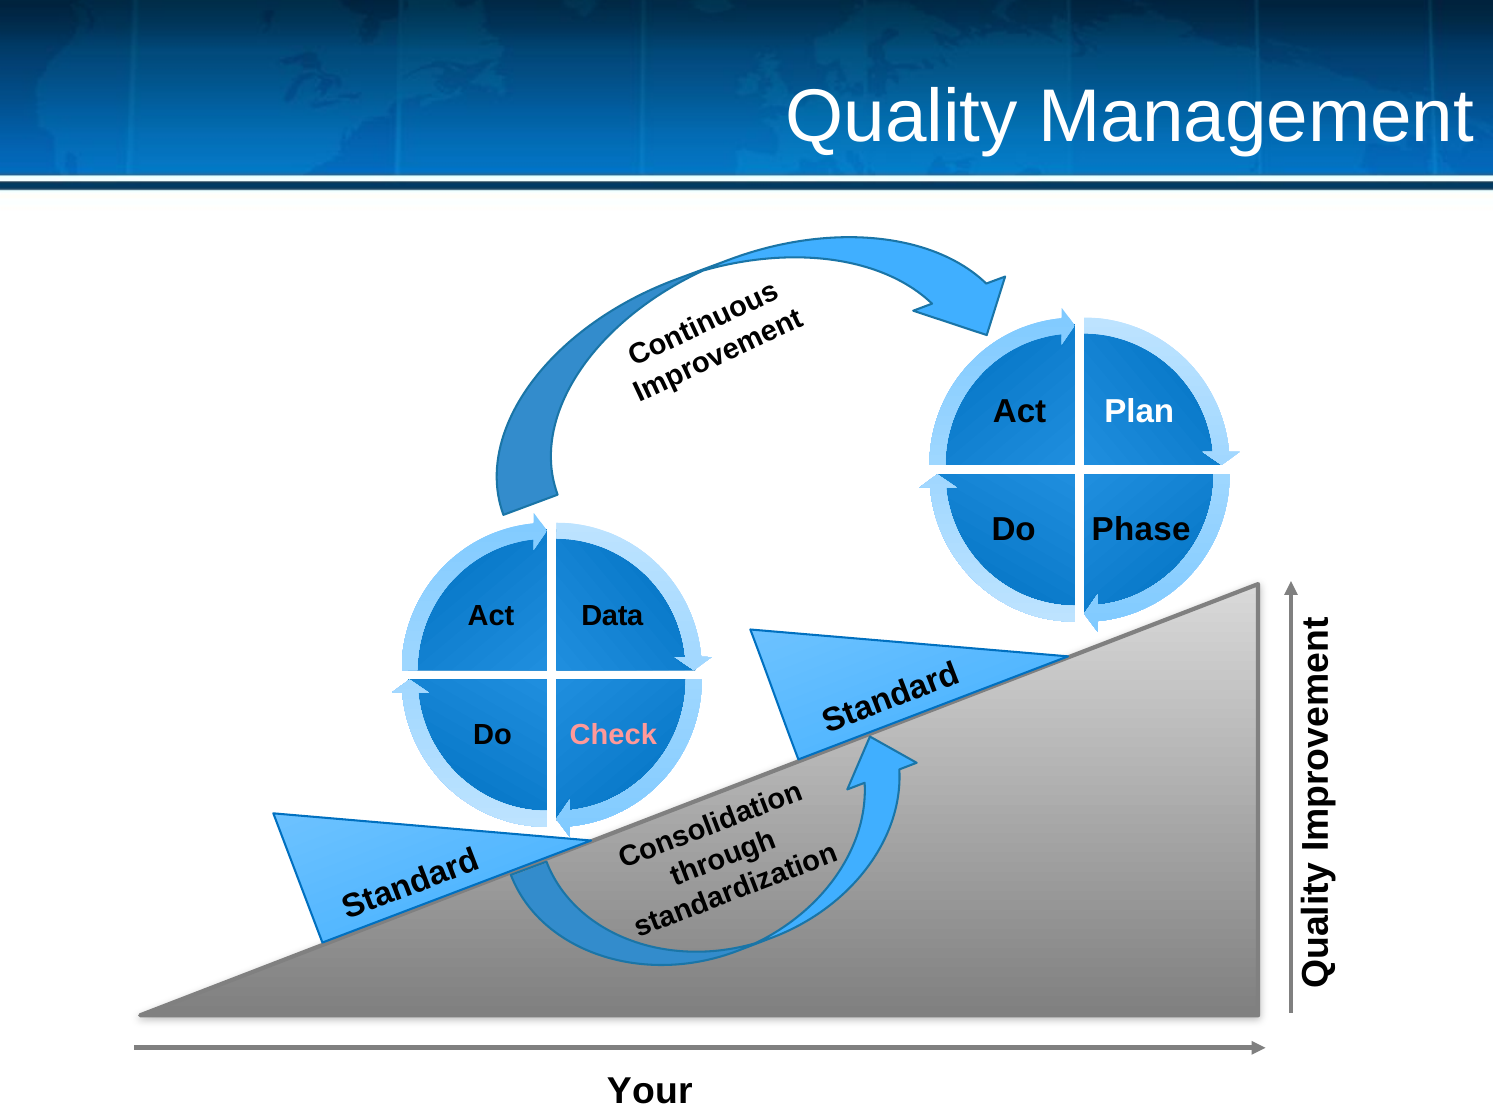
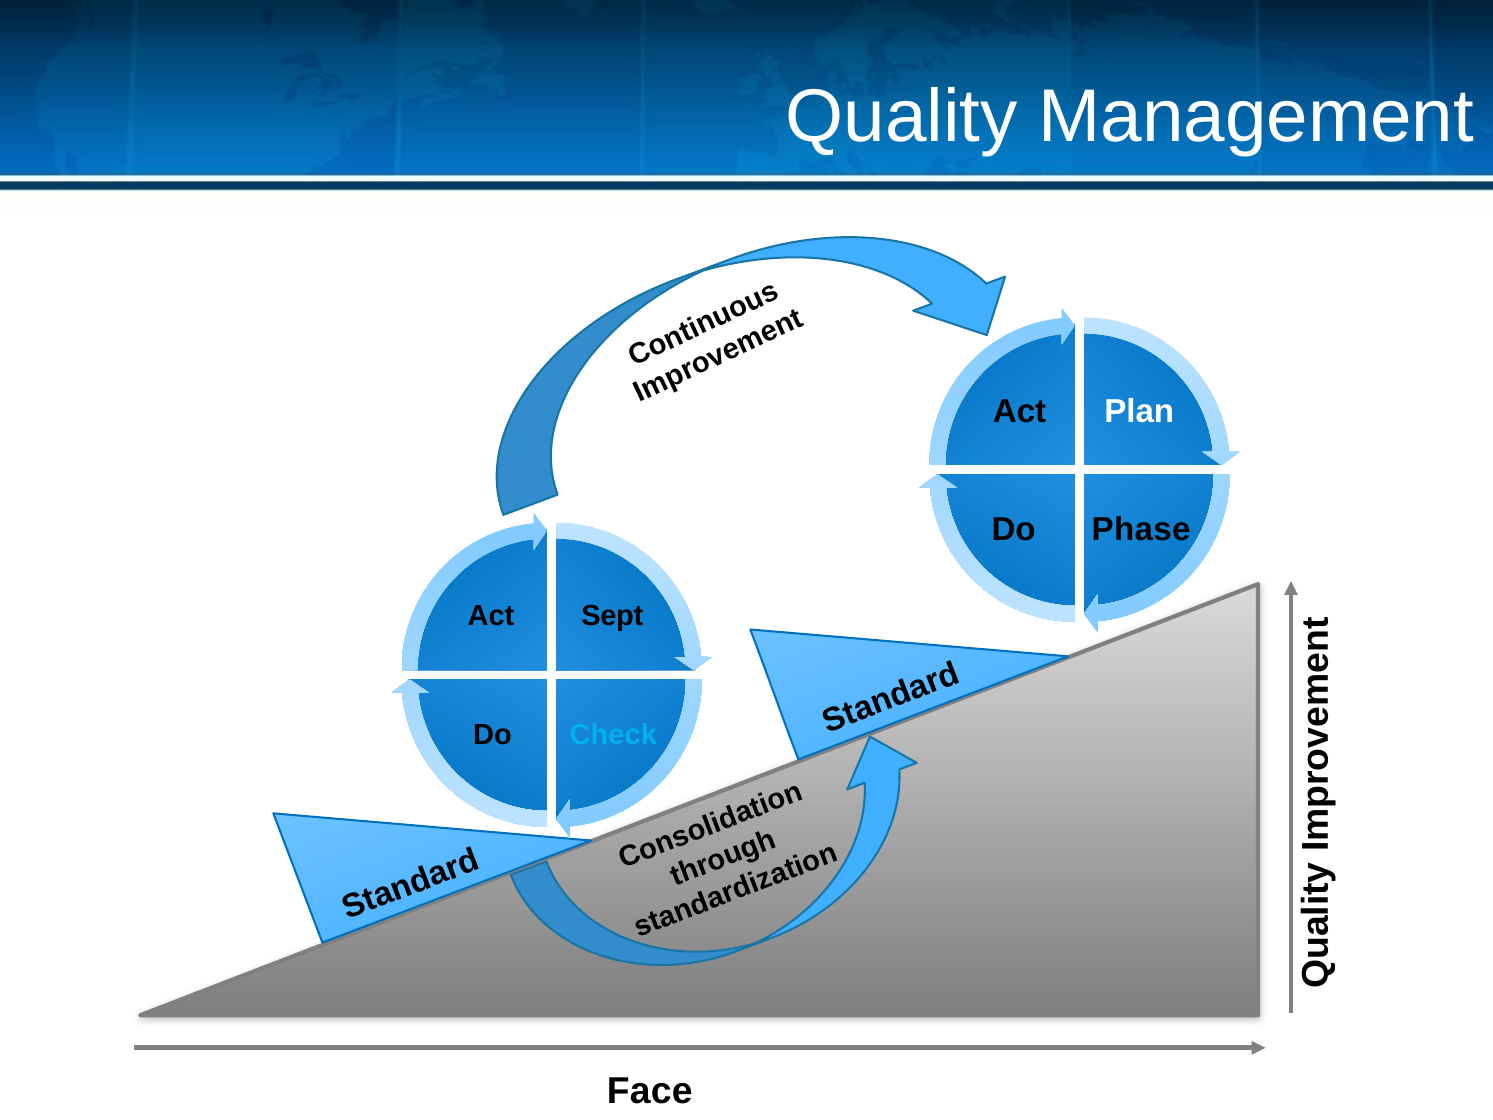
Data: Data -> Sept (612, 615)
Check colour: pink -> light blue (613, 735)
Your: Your -> Face (650, 1091)
